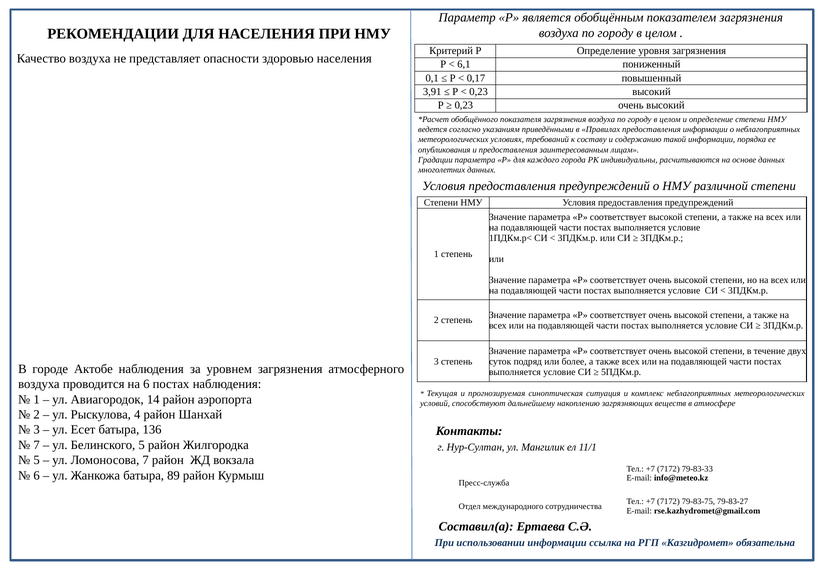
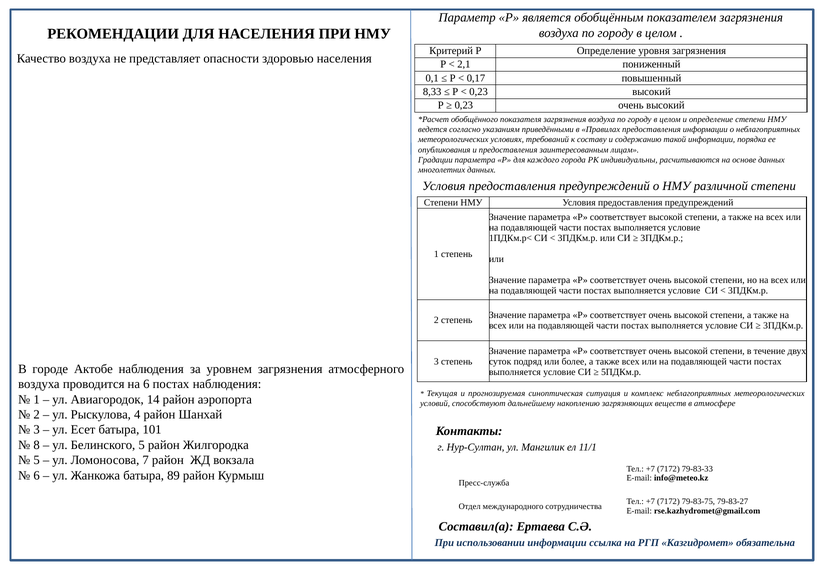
6,1: 6,1 -> 2,1 (464, 64)
3,91: 3,91 -> 8,33 (432, 92)
136: 136 -> 101 (152, 430)
7: 7 -> 8 (37, 445)
